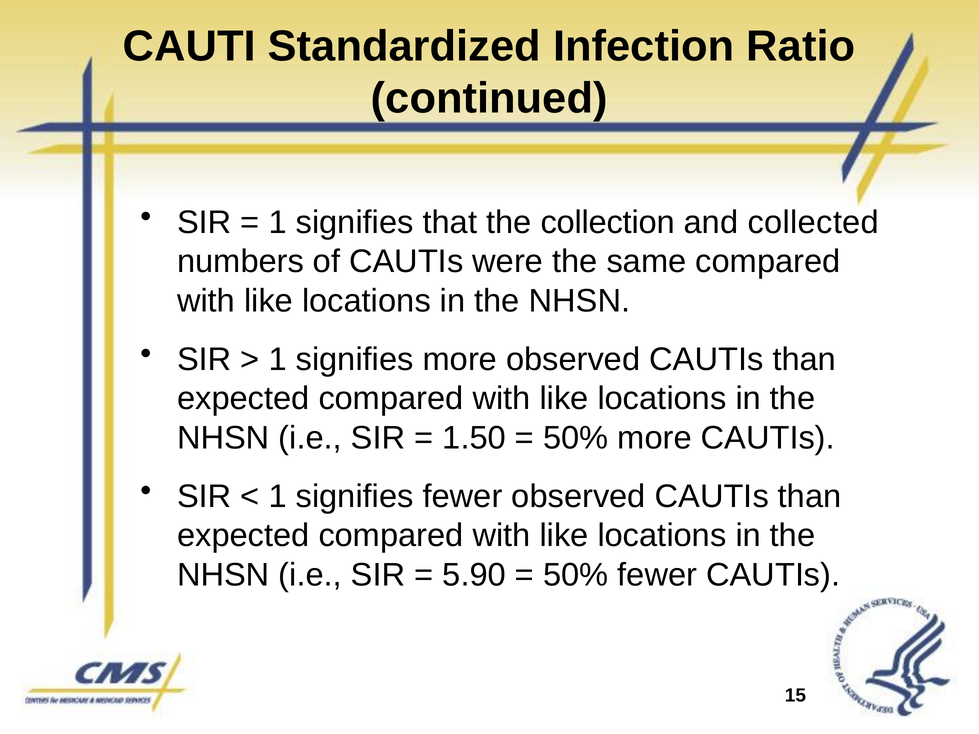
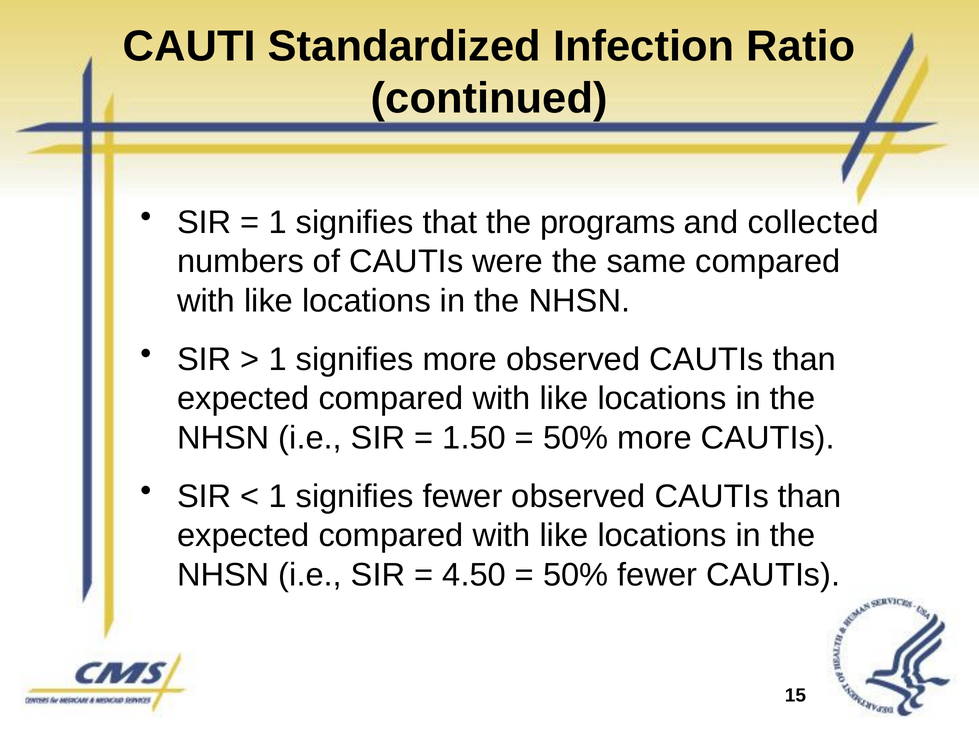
collection: collection -> programs (608, 223)
5.90: 5.90 -> 4.50 (474, 575)
